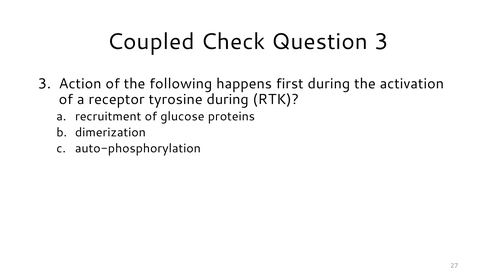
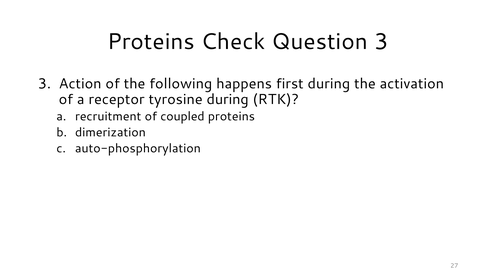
Coupled: Coupled -> Proteins (151, 42)
glucose: glucose -> coupled (182, 117)
